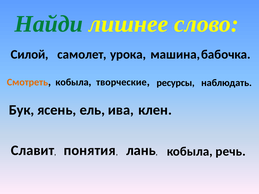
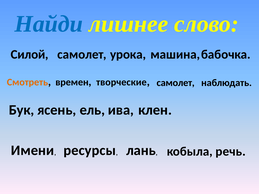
Найди colour: green -> blue (49, 24)
кобыла: кобыла -> времен (72, 82)
ресурсы: ресурсы -> самолет (176, 83)
Славит: Славит -> Имени (33, 151)
понятия: понятия -> ресурсы (90, 151)
